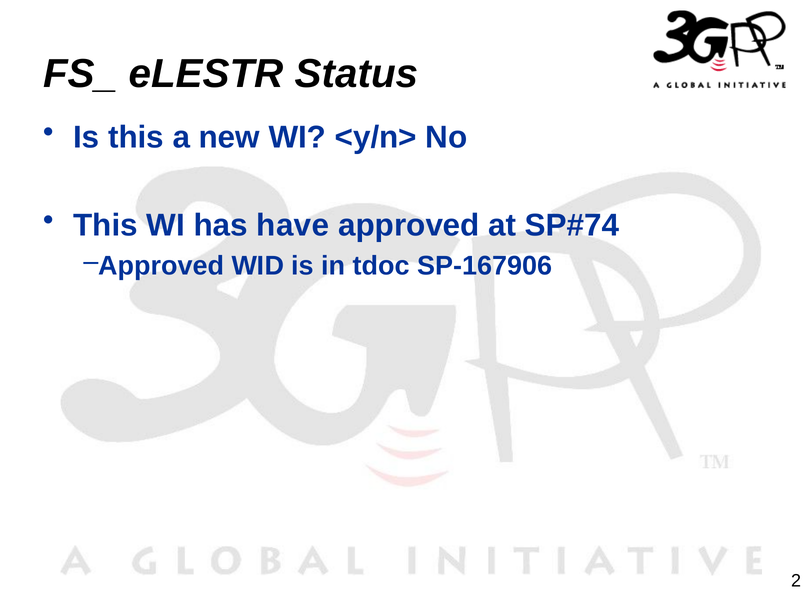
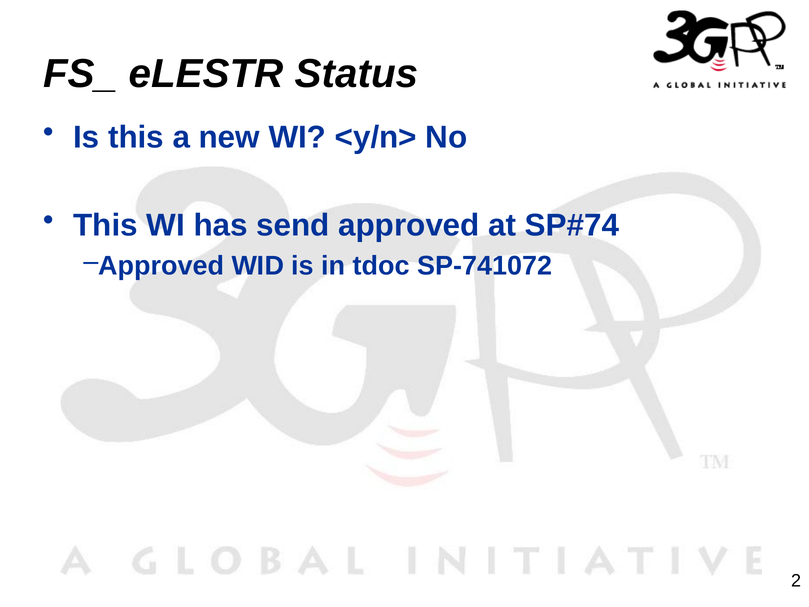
have: have -> send (293, 225)
SP-167906: SP-167906 -> SP-741072 (485, 266)
